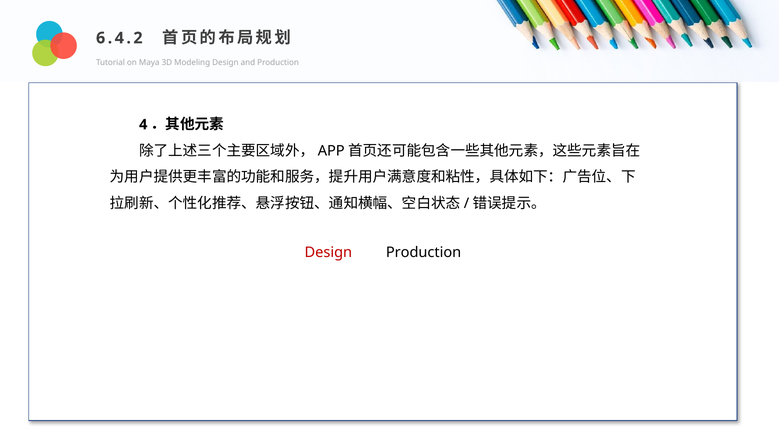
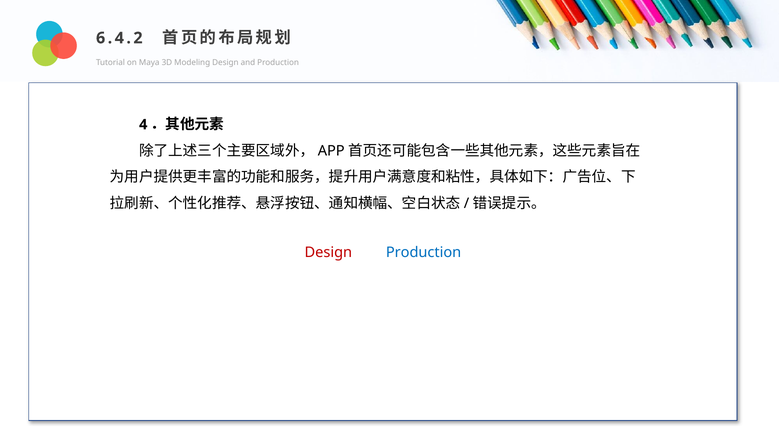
Production colour: black -> blue (424, 253)
